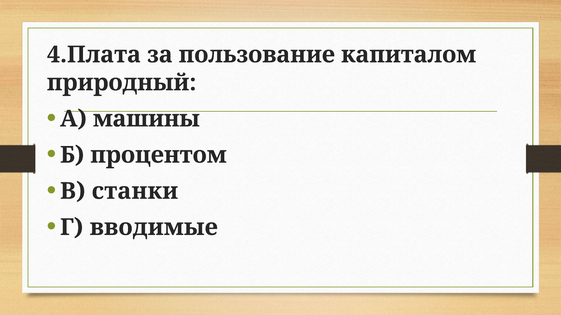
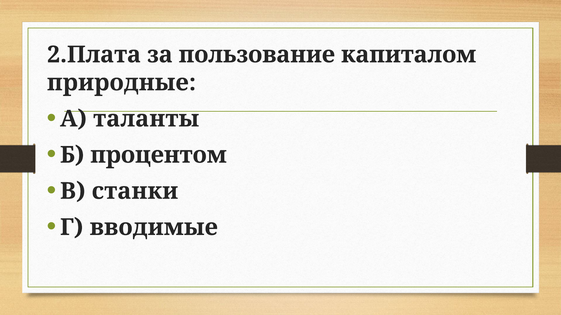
4.Плата: 4.Плата -> 2.Плата (94, 55)
природный: природный -> природные (122, 83)
машины: машины -> таланты (146, 119)
